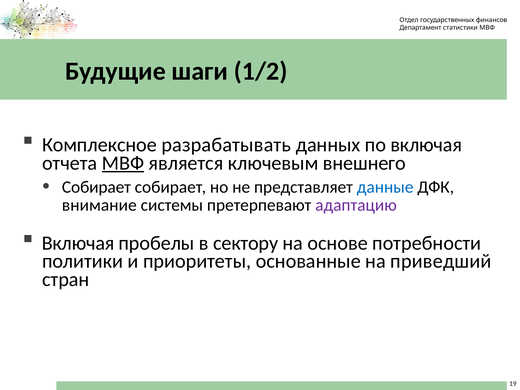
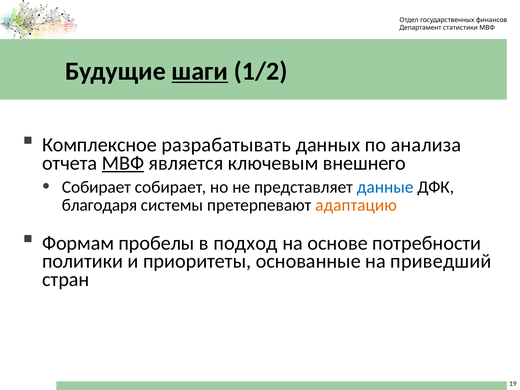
шаги underline: none -> present (200, 71)
по включая: включая -> анализа (426, 145)
внимание: внимание -> благодаря (99, 205)
адаптацию colour: purple -> orange (356, 205)
Включая: Включая -> Формам (78, 243)
сектору: сектору -> подход (245, 243)
